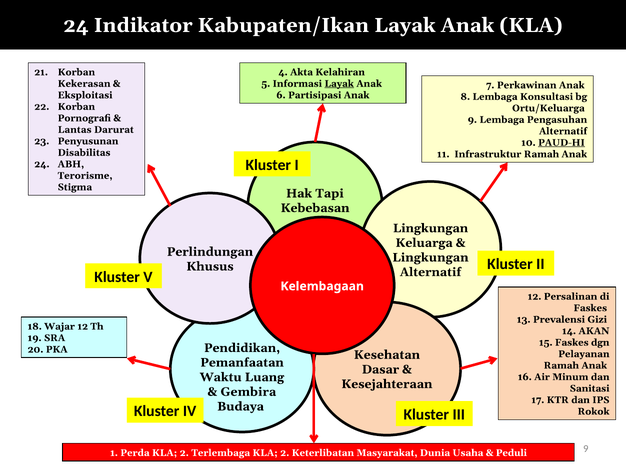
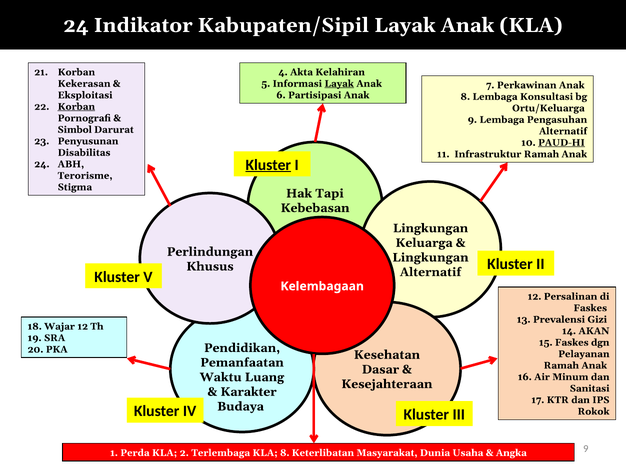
Kabupaten/Ikan: Kabupaten/Ikan -> Kabupaten/Sipil (283, 25)
Korban underline: none -> present (76, 107)
Lantas: Lantas -> Simbol (75, 129)
Kluster underline: none -> present (268, 165)
Gembira: Gembira -> Karakter (248, 391)
Terlembaga KLA 2: 2 -> 8 (285, 452)
Peduli: Peduli -> Angka (511, 452)
